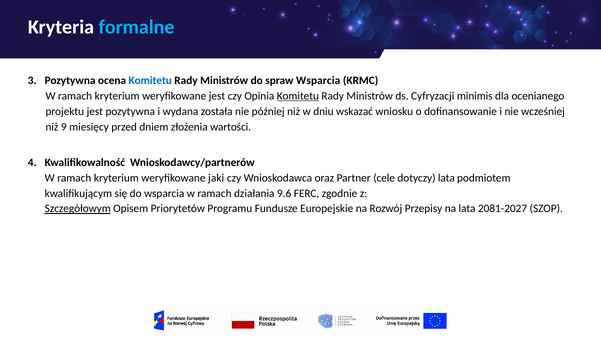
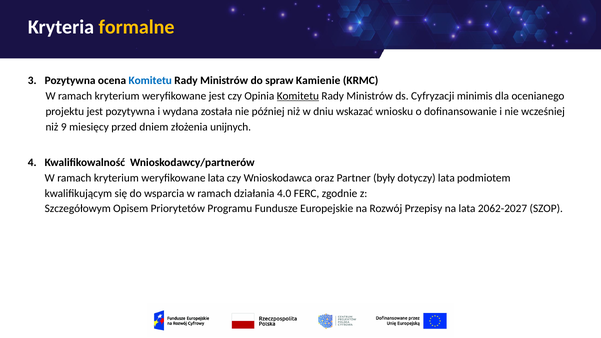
formalne colour: light blue -> yellow (137, 27)
spraw Wsparcia: Wsparcia -> Kamienie (318, 81)
wartości: wartości -> unijnych (231, 127)
weryfikowane jaki: jaki -> lata (216, 178)
cele: cele -> były (384, 178)
9.6: 9.6 -> 4.0 (284, 193)
Szczegółowym underline: present -> none (78, 209)
2081-2027: 2081-2027 -> 2062-2027 (503, 209)
